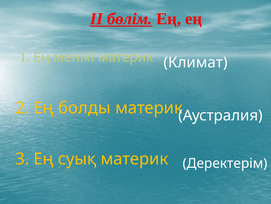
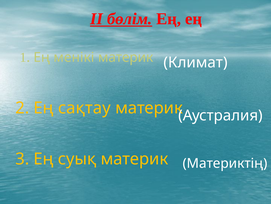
болды: болды -> сақтау (84, 108)
Деректерім: Деректерім -> Материктің (225, 163)
